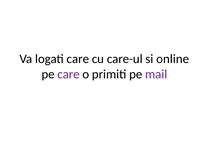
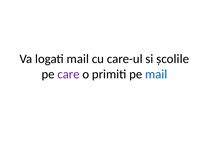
logati care: care -> mail (78, 59)
online: online -> școlile (173, 59)
mail colour: purple -> blue (156, 74)
